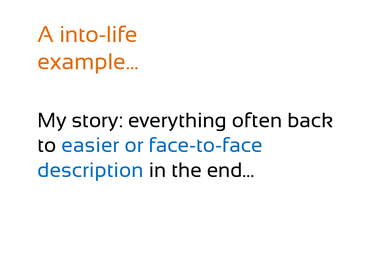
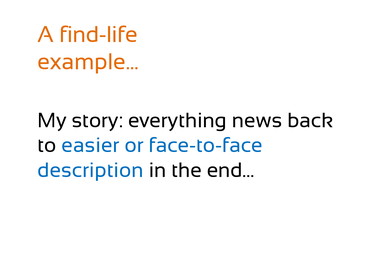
into-life: into-life -> find-life (98, 34)
often: often -> news (257, 120)
